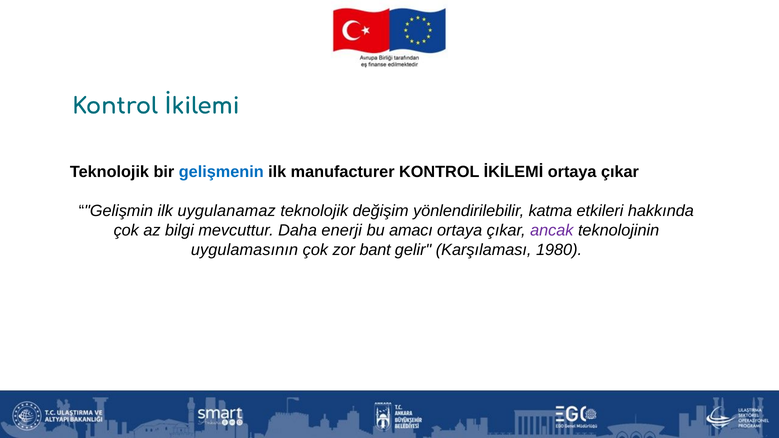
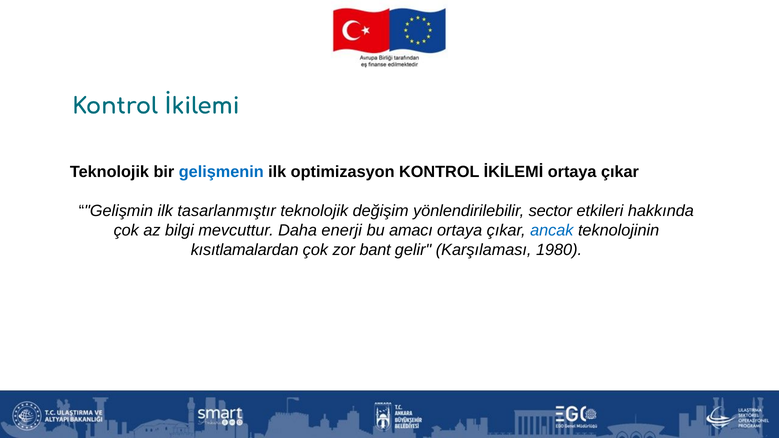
manufacturer: manufacturer -> optimizasyon (343, 172)
uygulanamaz: uygulanamaz -> tasarlanmıştır (227, 211)
katma: katma -> sector (550, 211)
ancak colour: purple -> blue (552, 231)
uygulamasının: uygulamasının -> kısıtlamalardan (245, 250)
